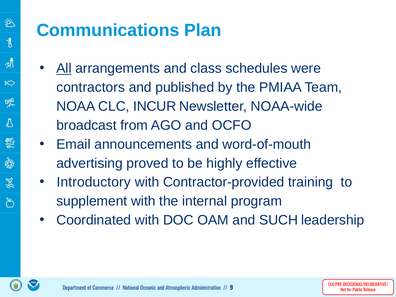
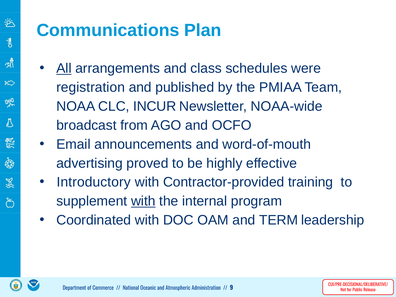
contractors: contractors -> registration (91, 87)
with underline: none -> present (143, 201)
SUCH: SUCH -> TERM (279, 220)
